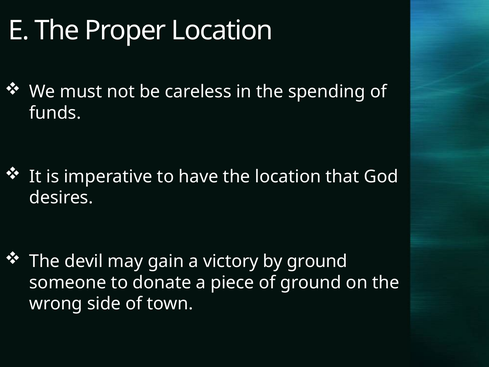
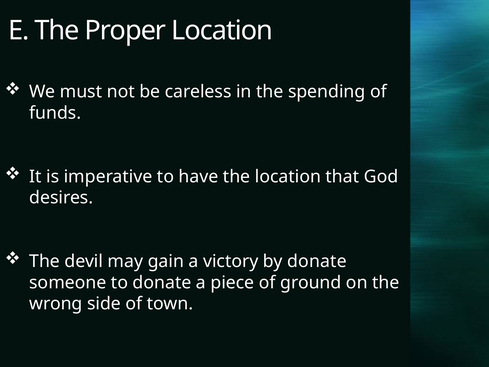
by ground: ground -> donate (317, 261)
